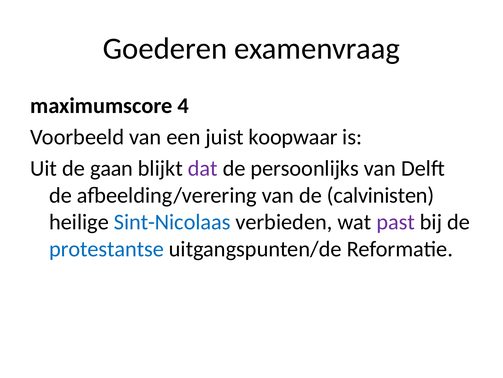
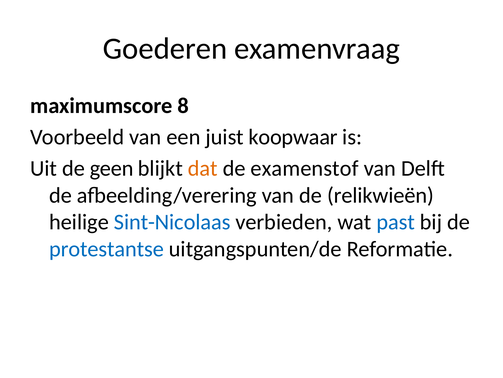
4: 4 -> 8 (183, 106)
gaan: gaan -> geen (112, 168)
dat colour: purple -> orange (203, 168)
persoonlijks: persoonlijks -> examenstof (305, 168)
calvinisten: calvinisten -> relikwieën (381, 195)
past colour: purple -> blue (396, 222)
